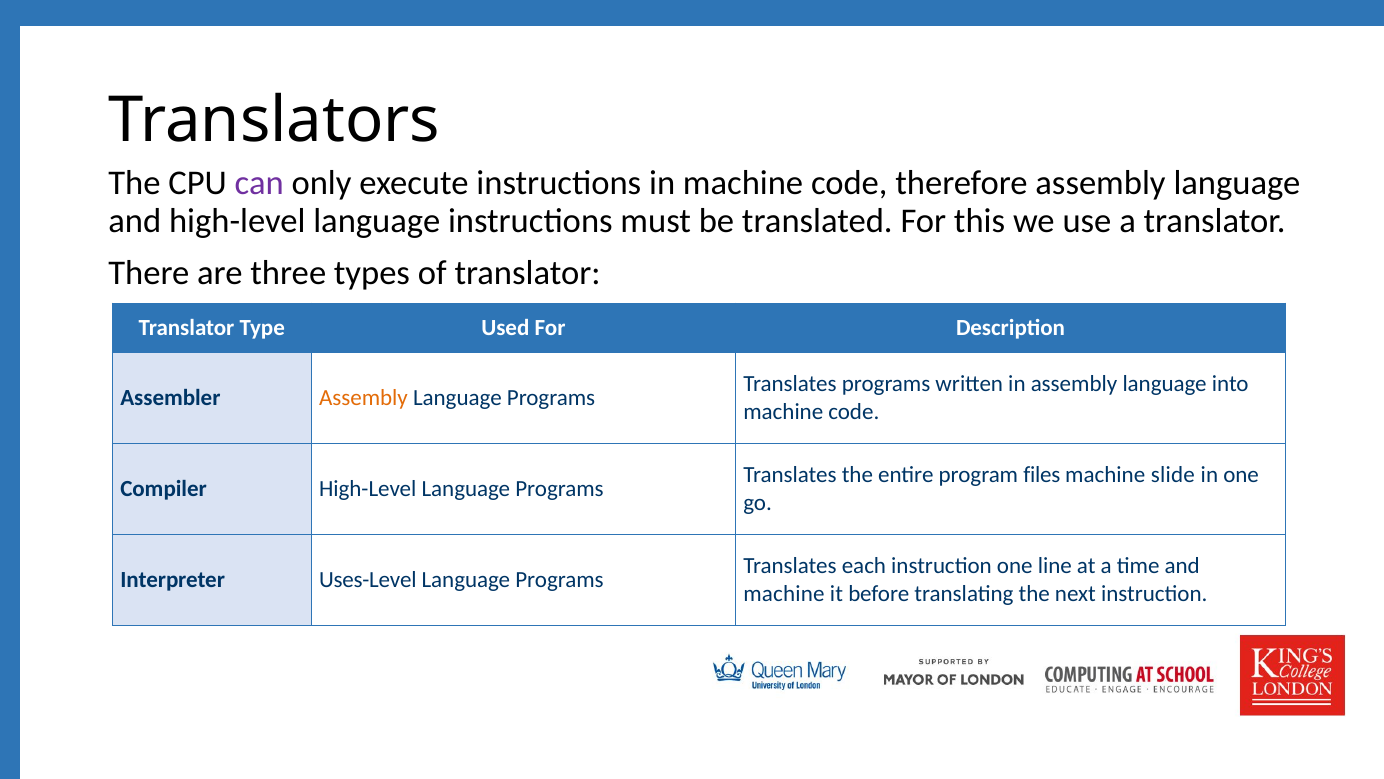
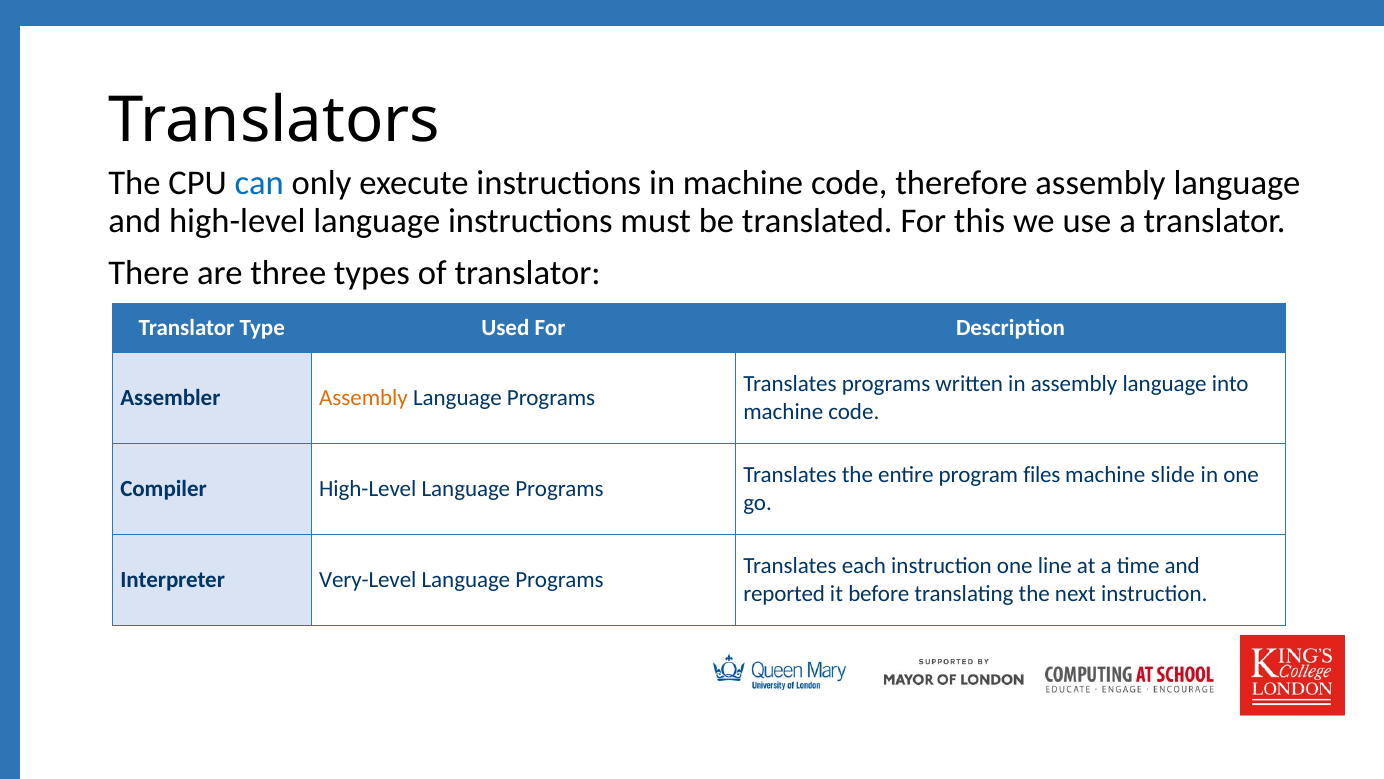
can colour: purple -> blue (259, 183)
Uses-Level: Uses-Level -> Very-Level (368, 580)
machine: machine -> reported (784, 594)
